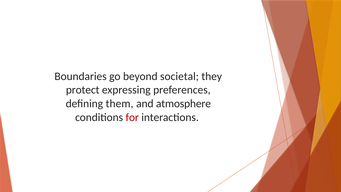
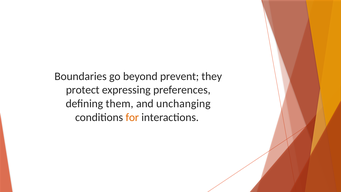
societal: societal -> prevent (180, 76)
atmosphere: atmosphere -> unchanging (183, 104)
for colour: red -> orange (132, 117)
